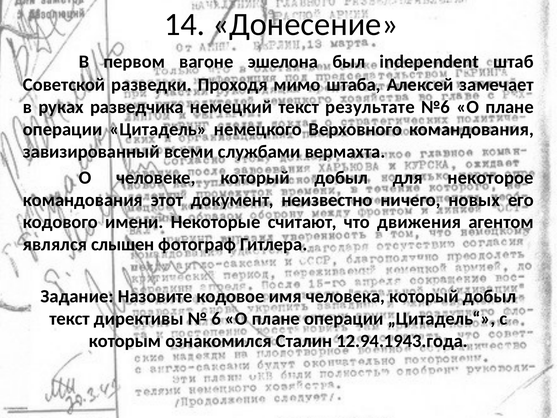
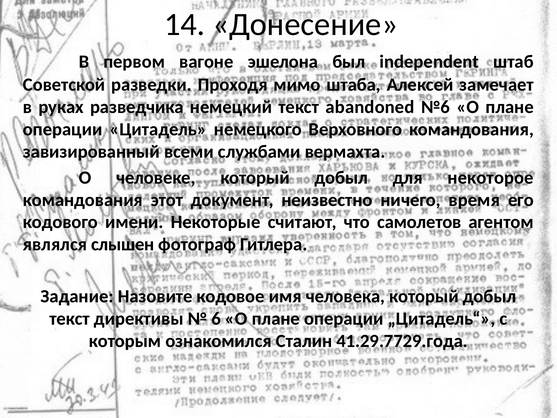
результате: результате -> abandoned (370, 107)
новых: новых -> время (474, 200)
движения: движения -> самолетов (419, 222)
12.94.1943.года: 12.94.1943.года -> 41.29.7729.года (402, 341)
